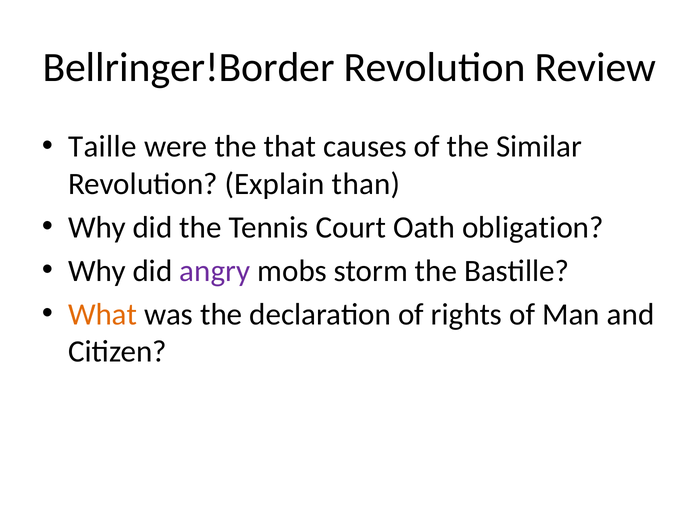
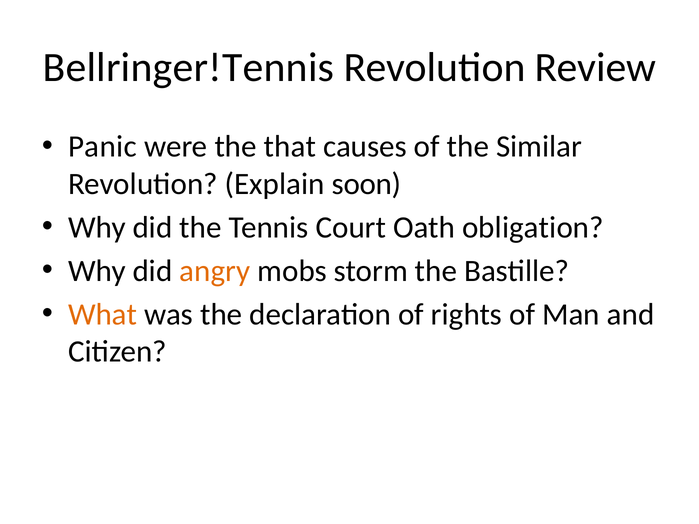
Bellringer!Border: Bellringer!Border -> Bellringer!Tennis (188, 68)
Taille: Taille -> Panic (102, 147)
than: than -> soon (366, 184)
angry colour: purple -> orange (215, 271)
